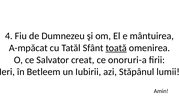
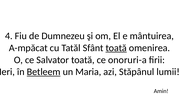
Salvator creat: creat -> toată (83, 60)
Betleem underline: none -> present (44, 72)
Iubirii: Iubirii -> Maria (88, 72)
